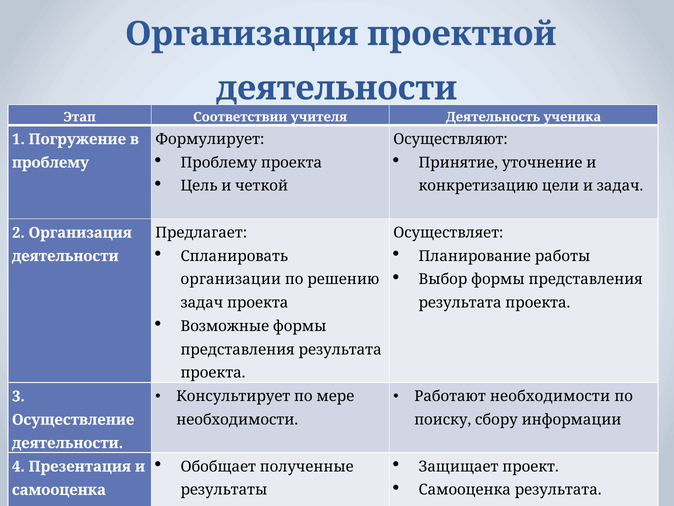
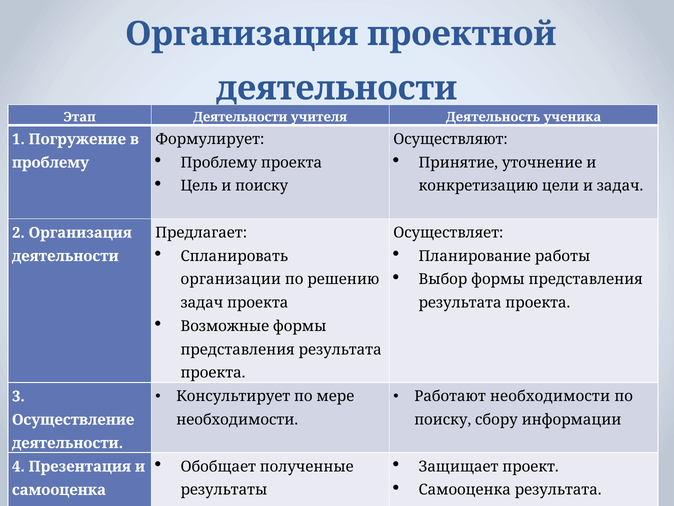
Этап Соответствии: Соответствии -> Деятельности (240, 117)
и четкой: четкой -> поиску (262, 186)
